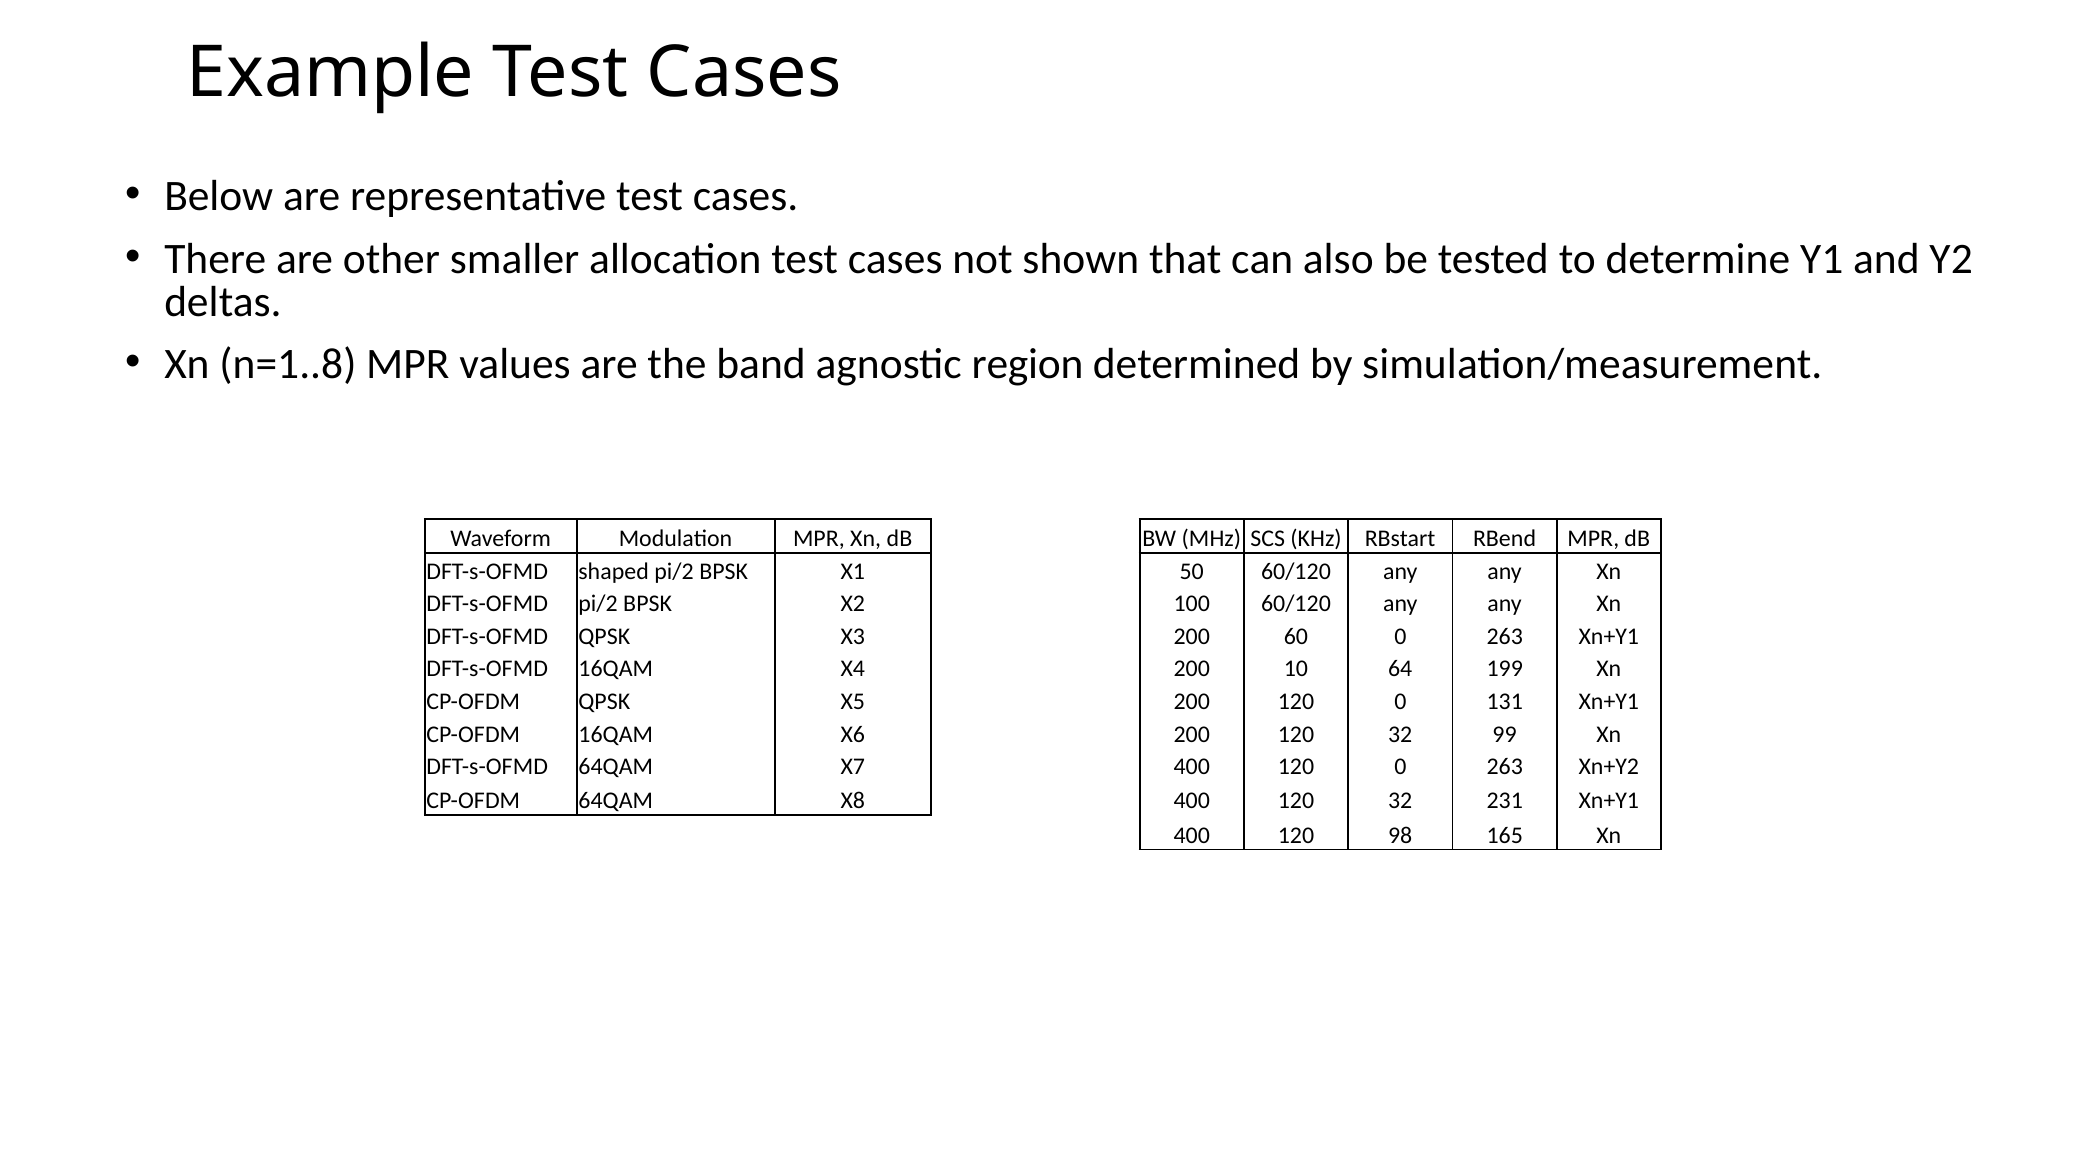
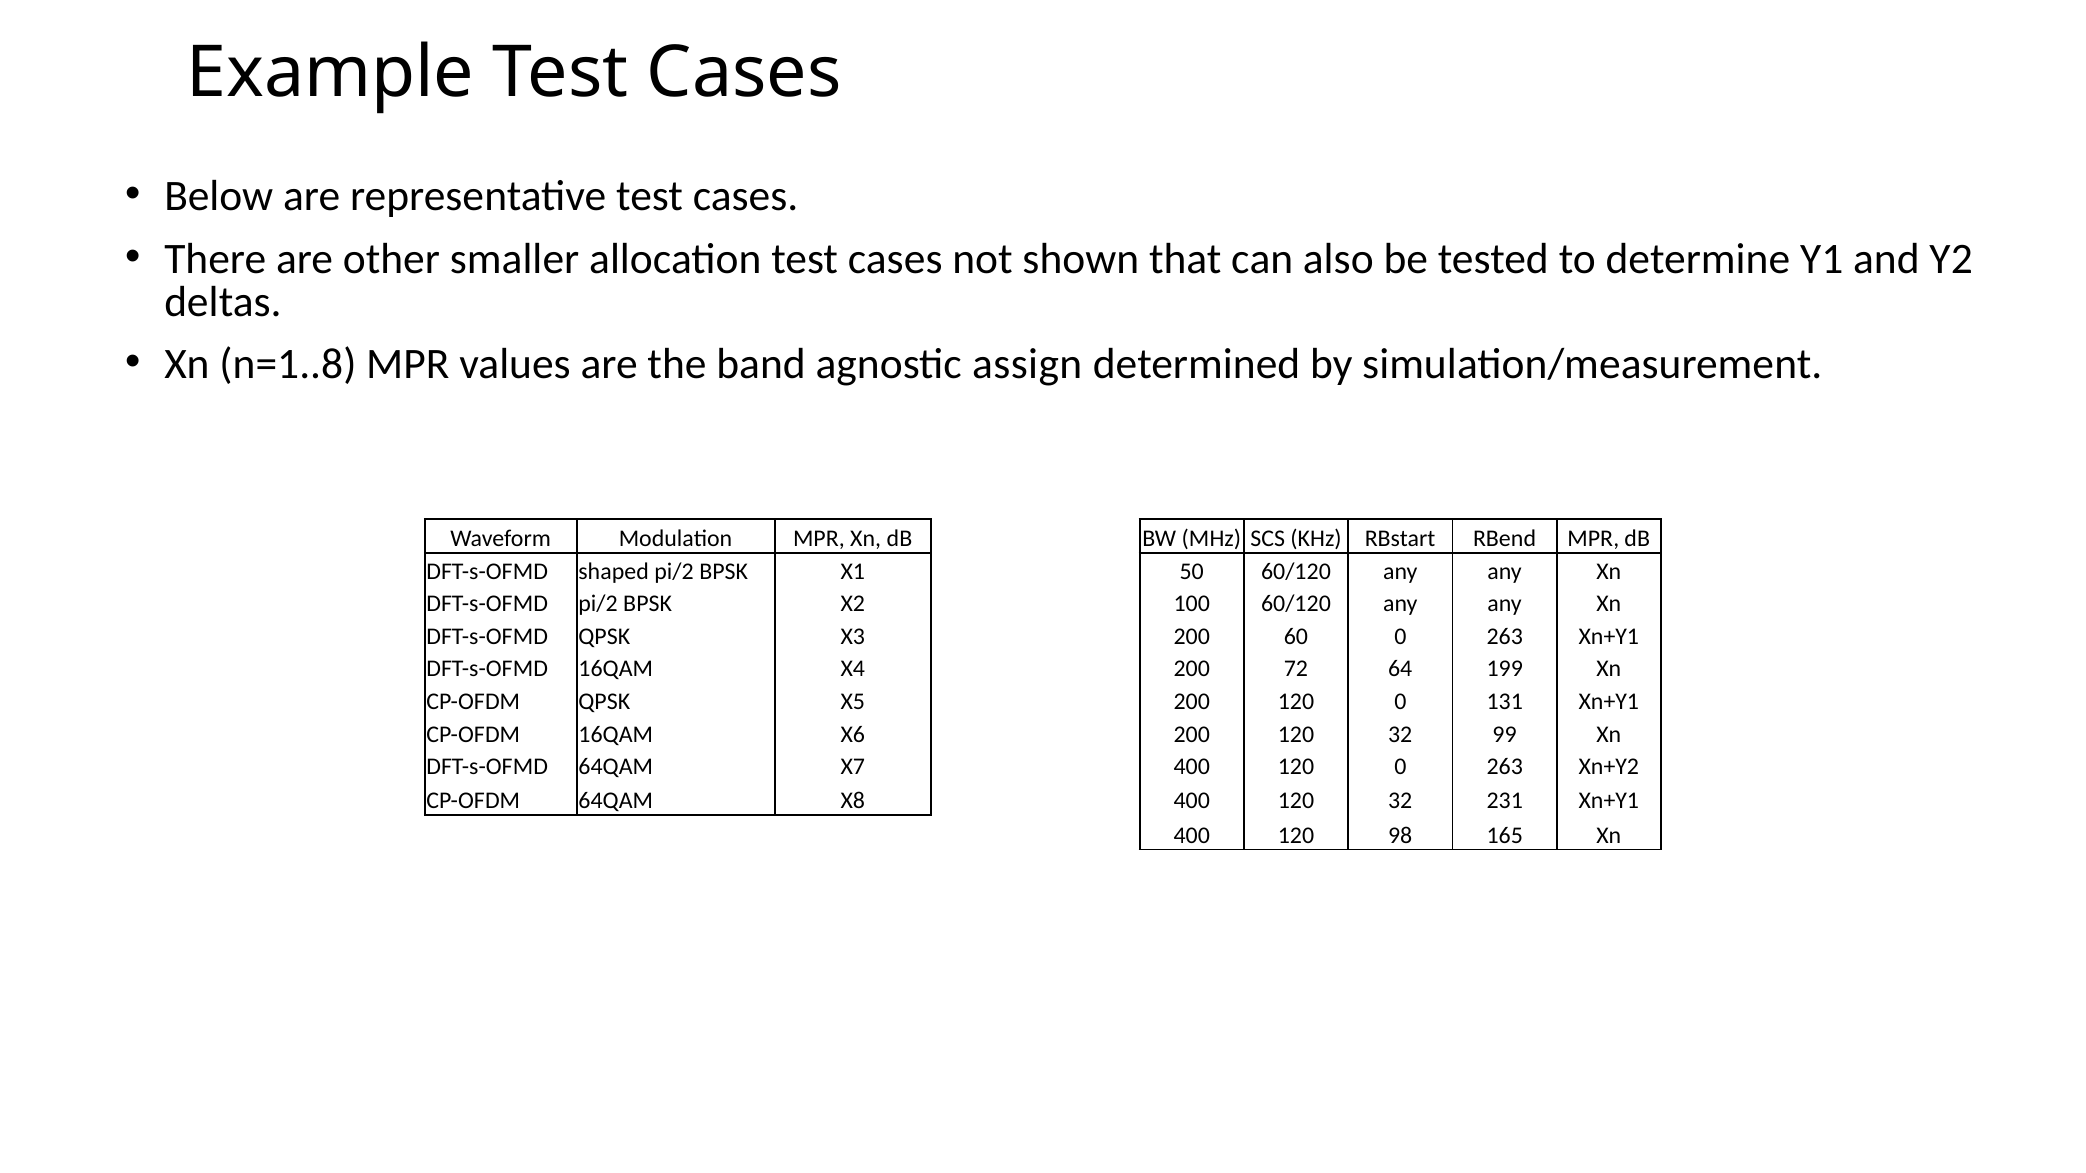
region: region -> assign (1027, 365)
10: 10 -> 72 (1296, 669)
